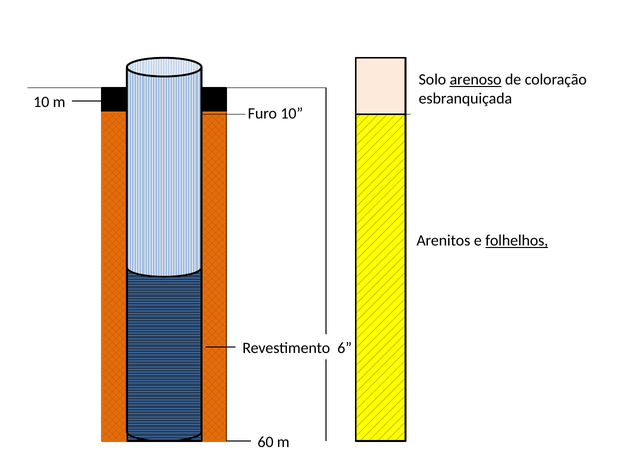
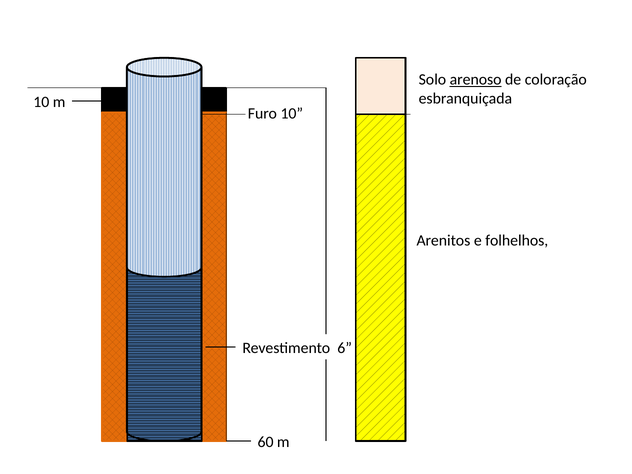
folhelhos underline: present -> none (517, 241)
